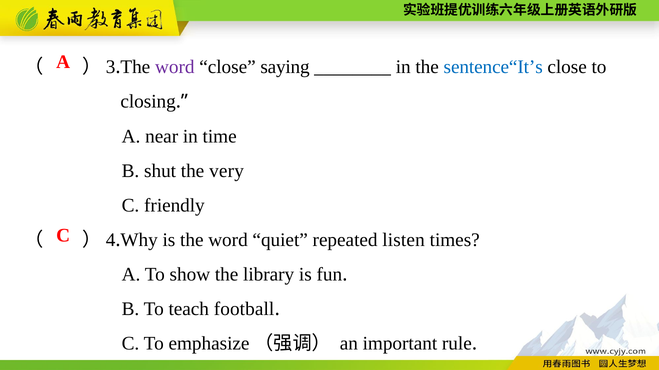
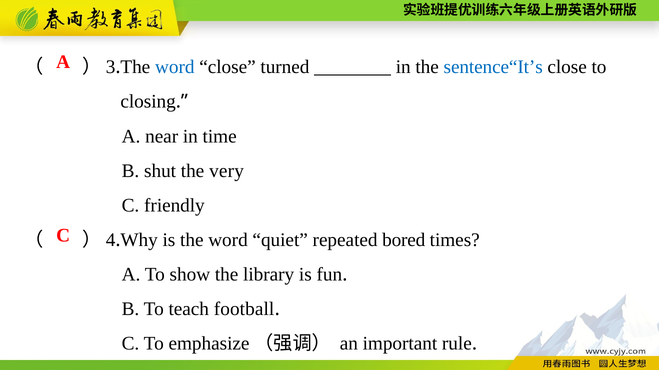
word colour: purple -> blue (175, 67)
saying: saying -> turned (285, 67)
listen: listen -> bored (404, 240)
